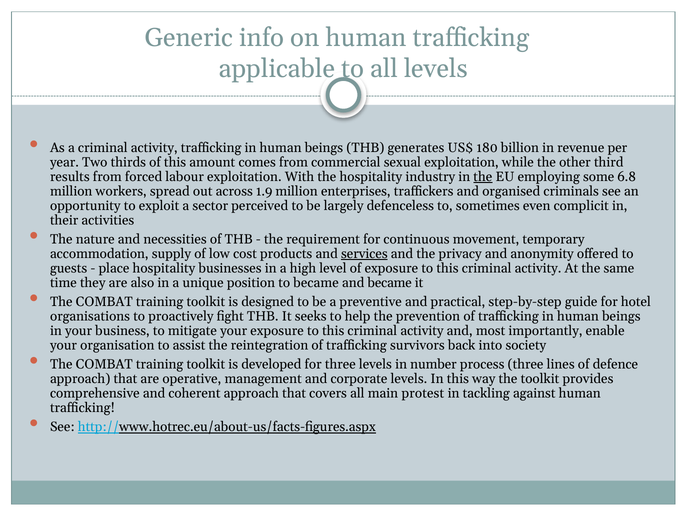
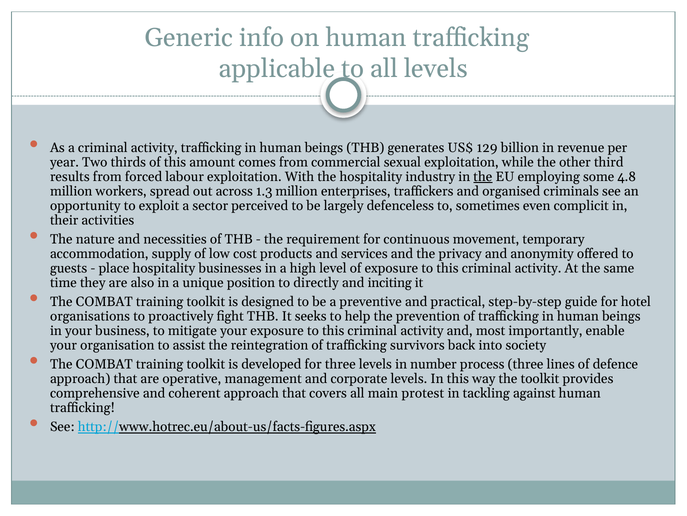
180: 180 -> 129 (487, 148)
6.8: 6.8 -> 4.8 (627, 177)
1.9: 1.9 -> 1.3 (264, 191)
services underline: present -> none (364, 253)
to became: became -> directly (316, 282)
and became: became -> inciting (390, 282)
